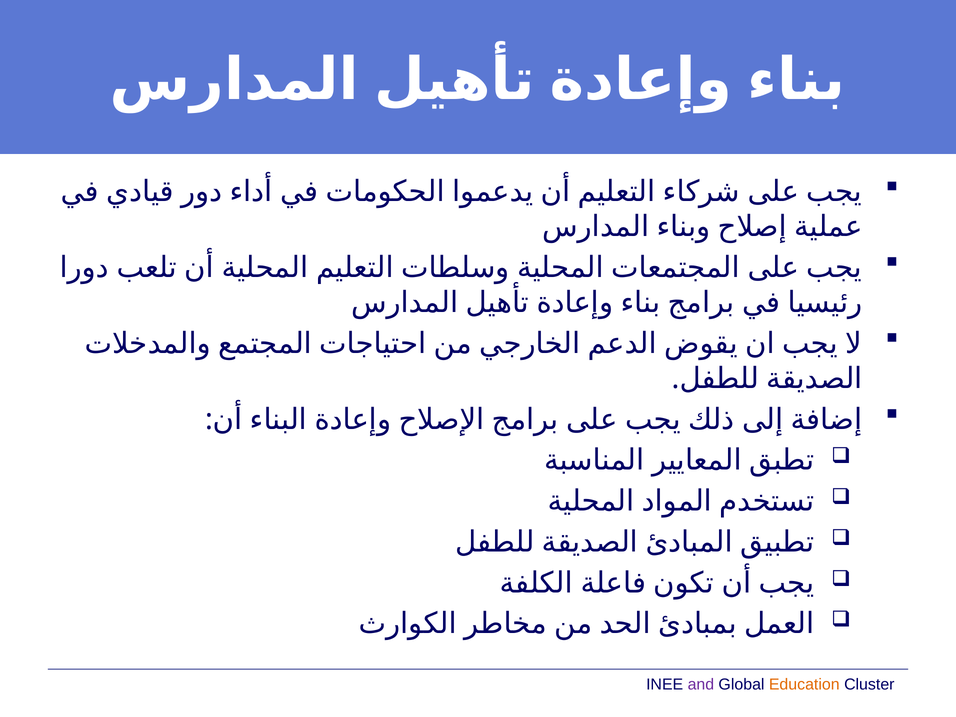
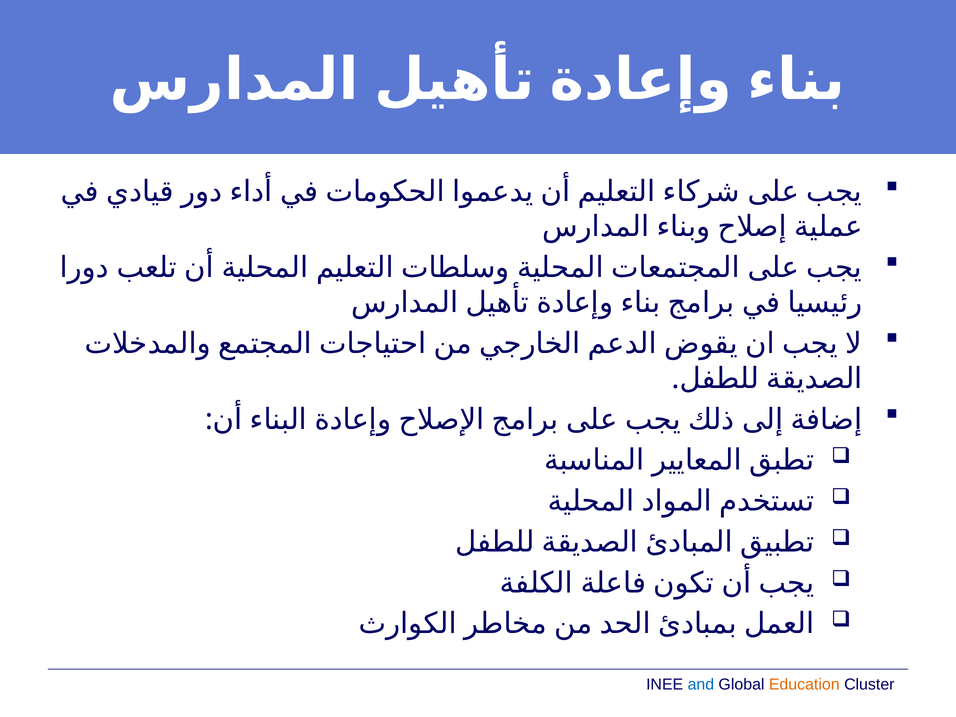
and colour: purple -> blue (701, 685)
